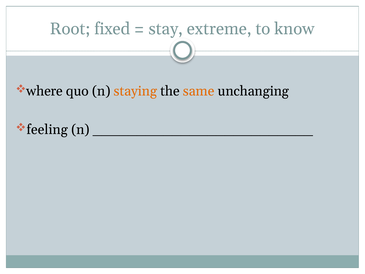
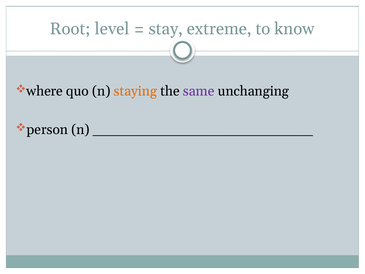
fixed: fixed -> level (112, 29)
same colour: orange -> purple (199, 91)
feeling: feeling -> person (47, 129)
